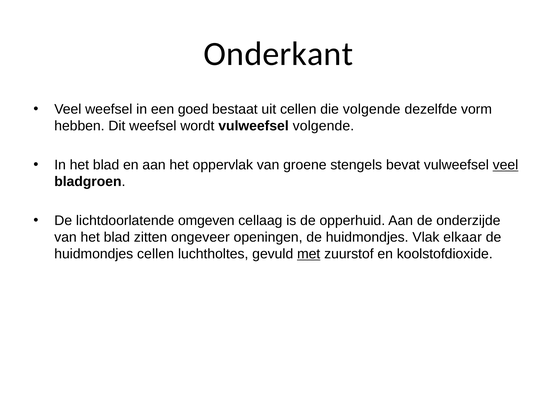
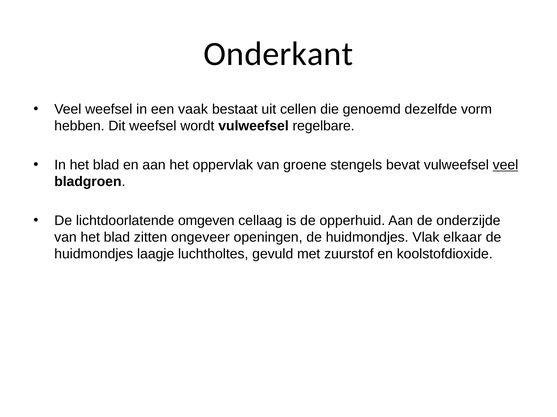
goed: goed -> vaak (193, 110)
die volgende: volgende -> genoemd (372, 110)
vulweefsel volgende: volgende -> regelbare (324, 126)
huidmondjes cellen: cellen -> laagje (156, 254)
met underline: present -> none (309, 254)
